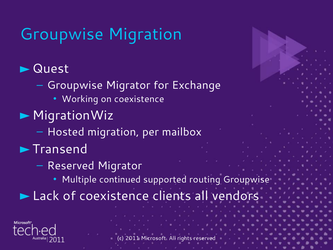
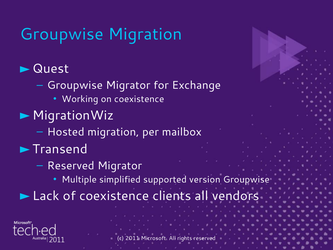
continued: continued -> simplified (120, 179)
routing: routing -> version (205, 179)
